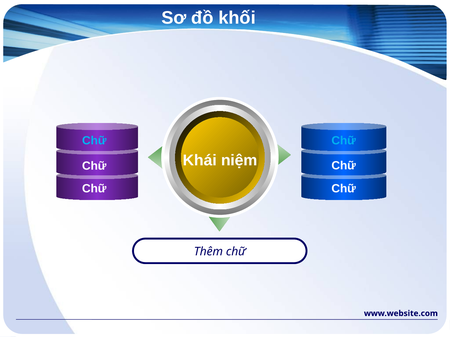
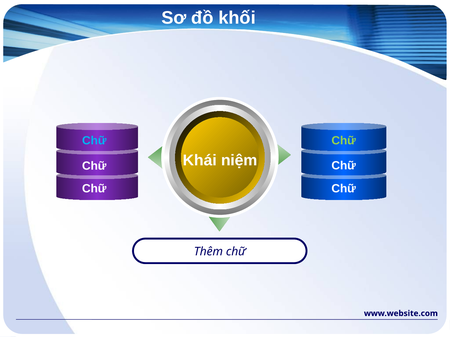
Chữ colour: light blue -> light green (344, 141)
